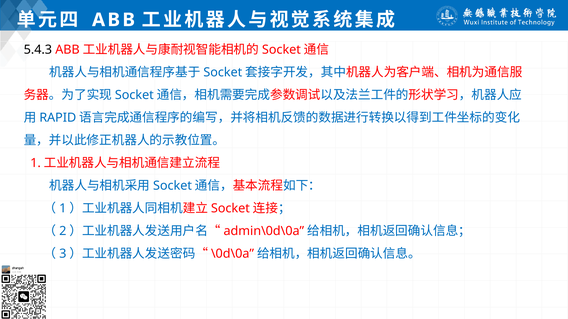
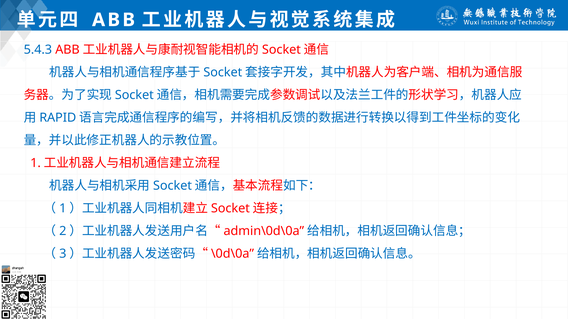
5.4.3 colour: black -> blue (38, 50)
